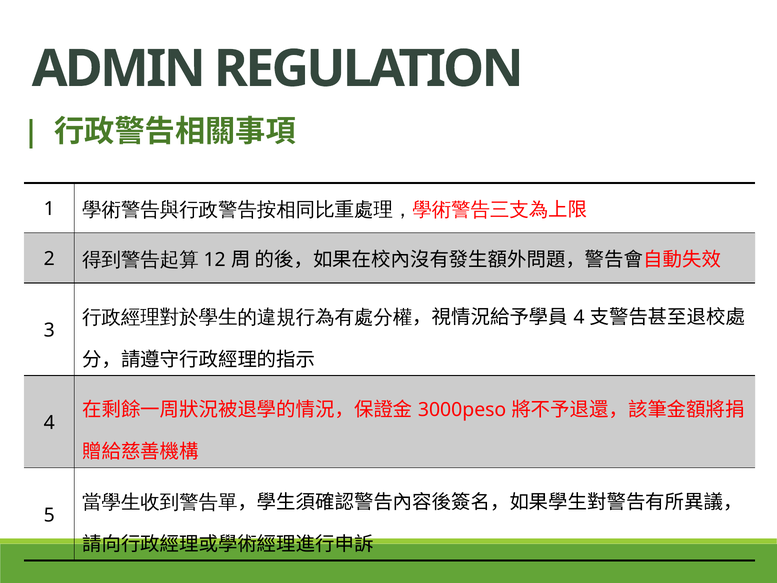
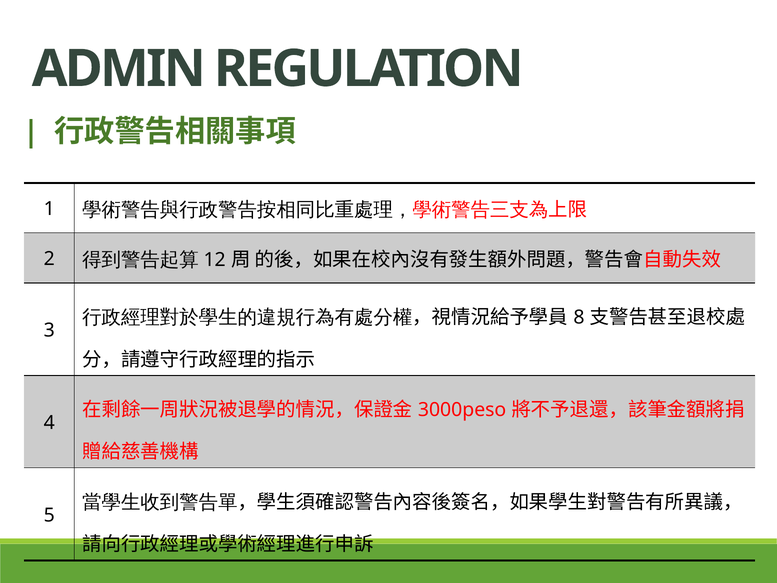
4: 4 -> 8 (579, 317)
